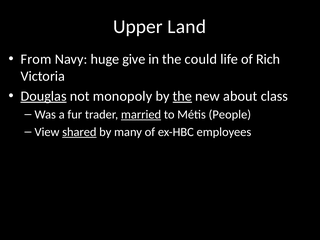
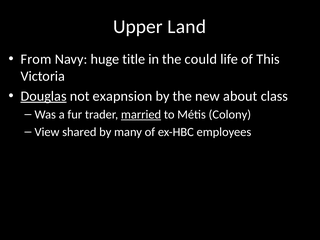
give: give -> title (134, 59)
Rich: Rich -> This (268, 59)
monopoly: monopoly -> exapnsion (123, 96)
the underline: present -> none (182, 96)
People: People -> Colony (230, 114)
shared underline: present -> none (79, 132)
